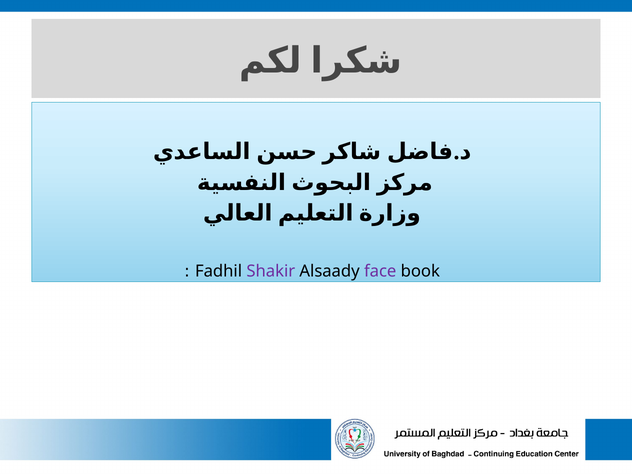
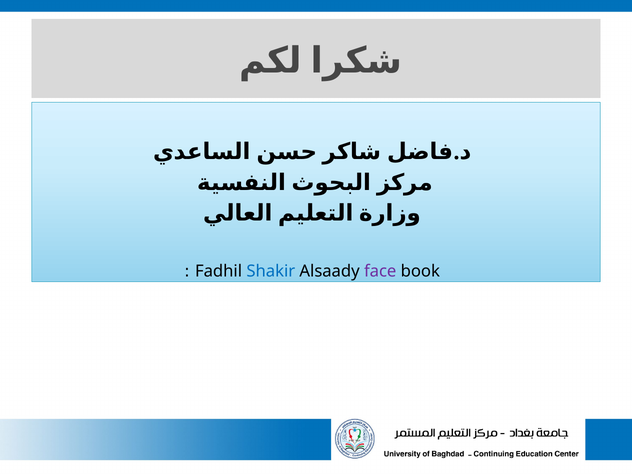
Shakir colour: purple -> blue (271, 271)
